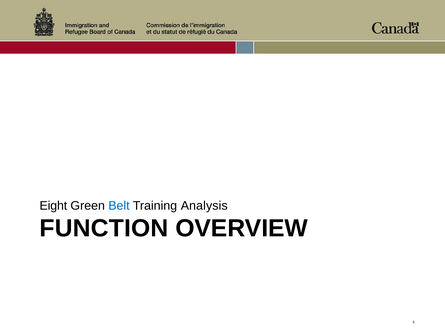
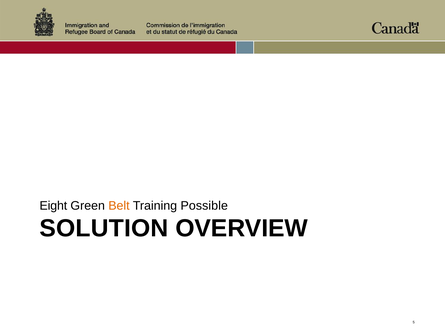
Belt colour: blue -> orange (119, 206)
Analysis: Analysis -> Possible (204, 206)
FUNCTION: FUNCTION -> SOLUTION (104, 228)
